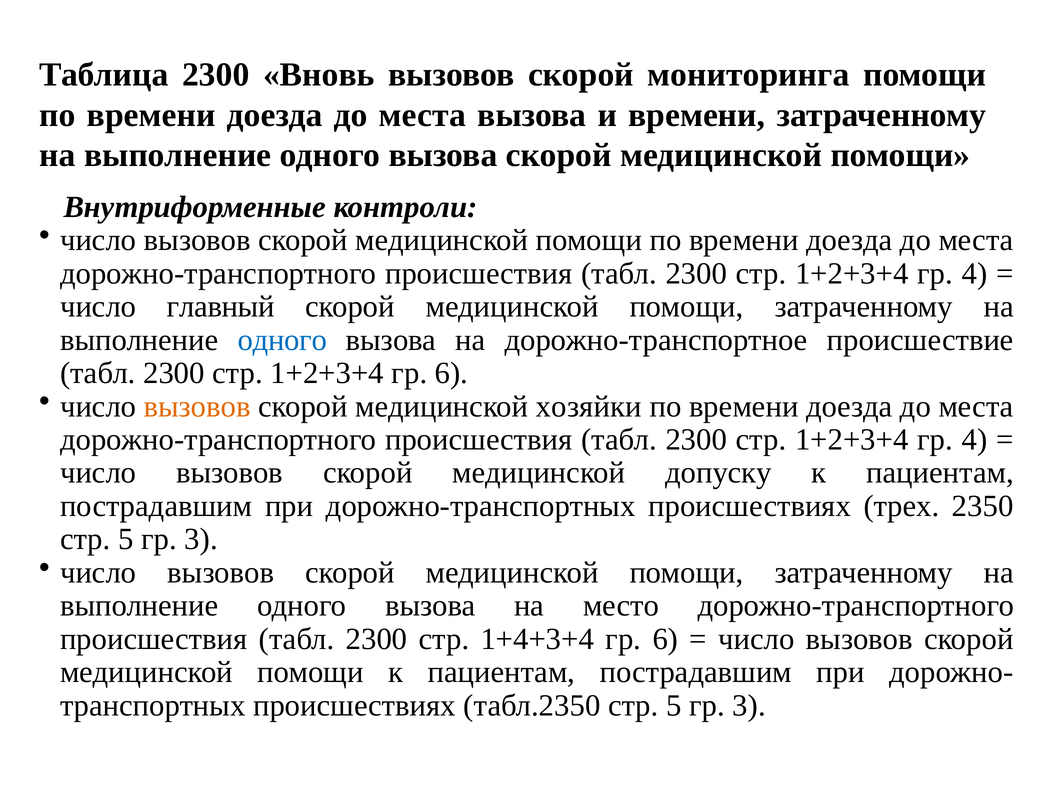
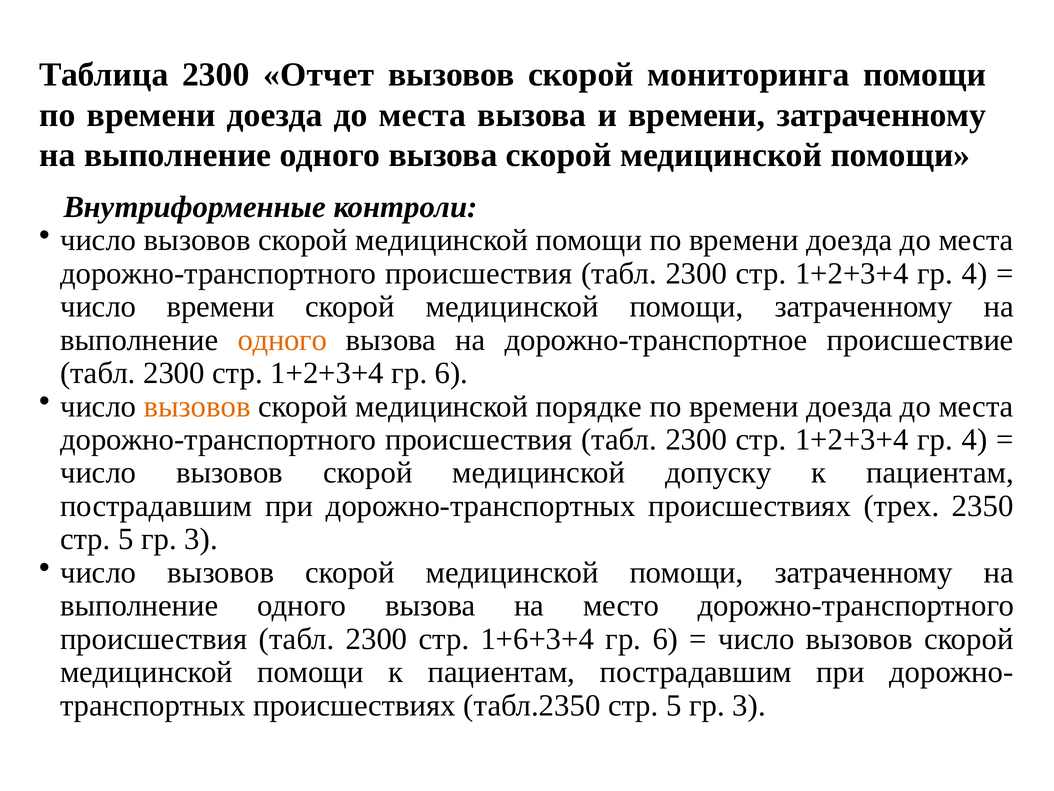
Вновь: Вновь -> Отчет (319, 74)
число главный: главный -> времени (221, 307)
одного colour: blue -> orange (282, 340)
хозяйки: хозяйки -> порядке (589, 406)
1+4+3+4: 1+4+3+4 -> 1+6+3+4 (537, 639)
